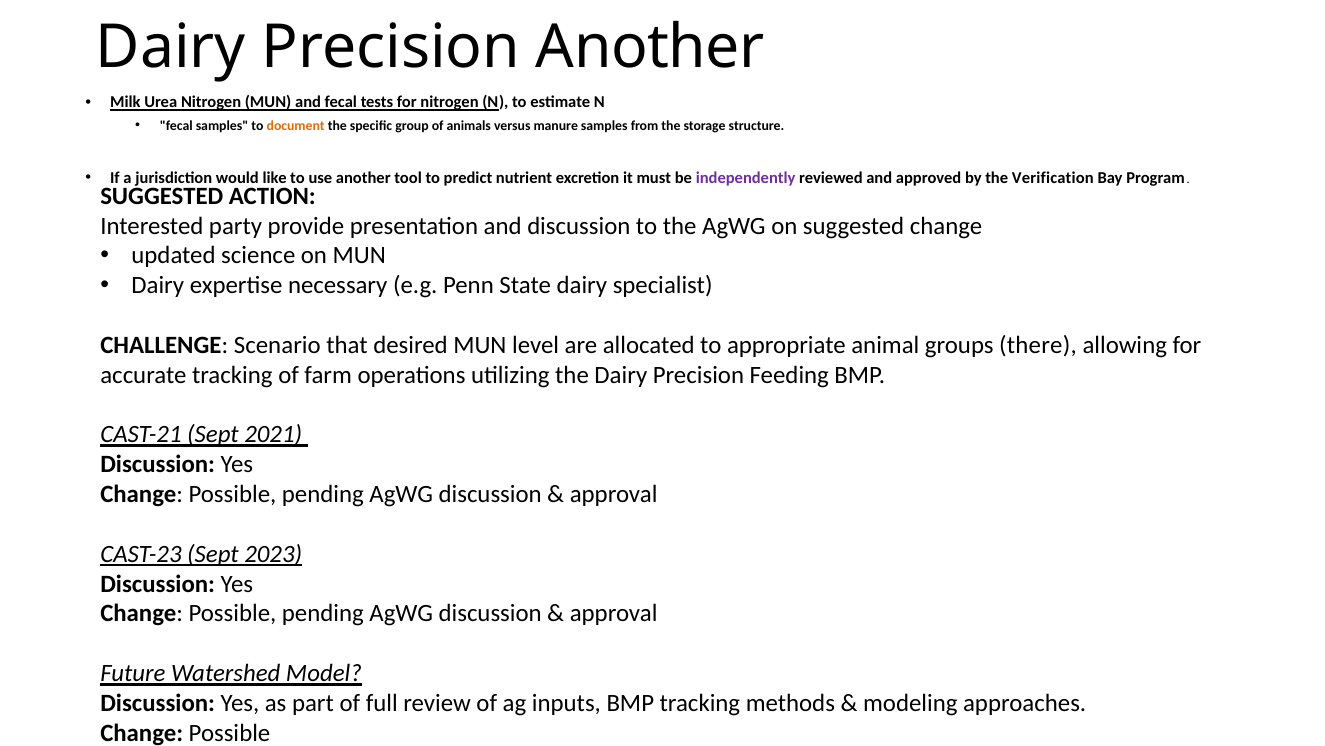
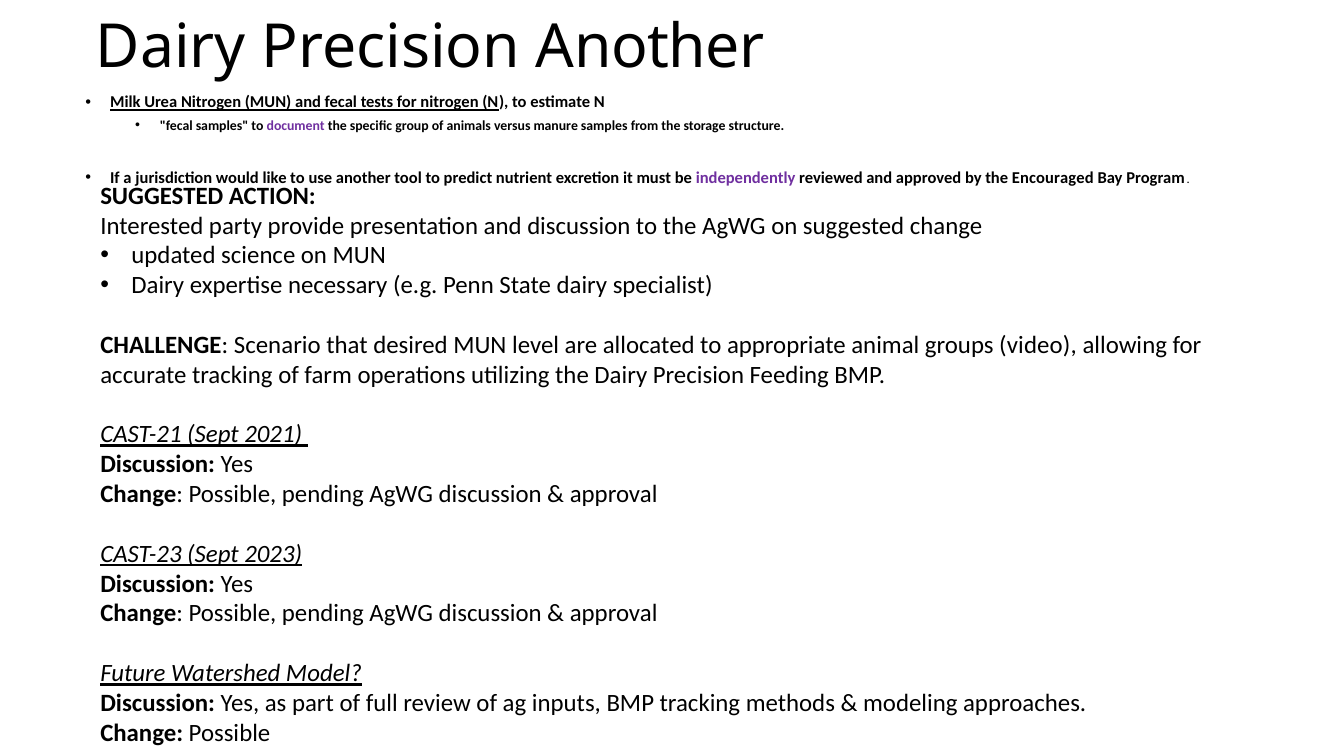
document colour: orange -> purple (296, 126)
Verification: Verification -> Encouraged (1053, 178)
there: there -> video (1038, 345)
